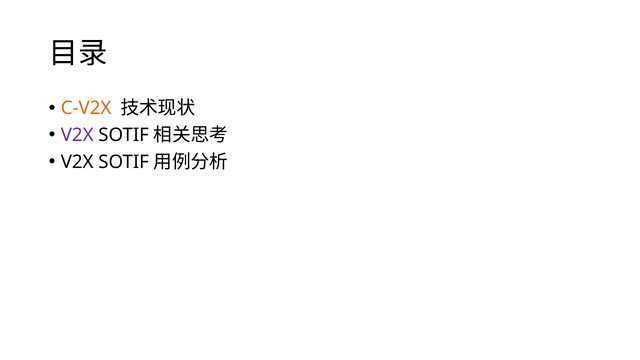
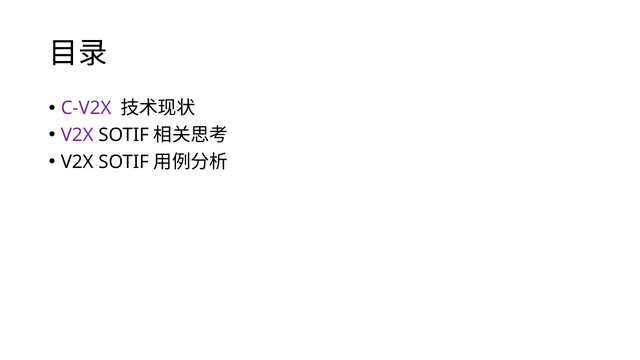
C-V2X colour: orange -> purple (86, 108)
